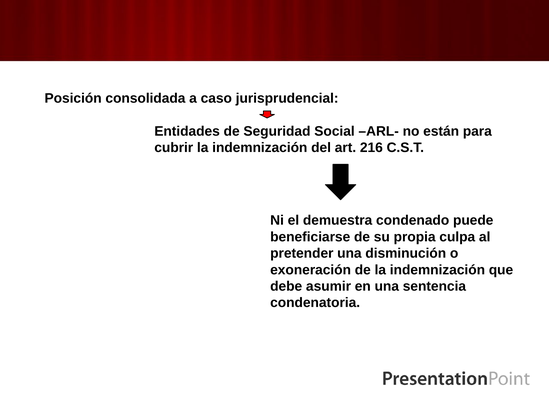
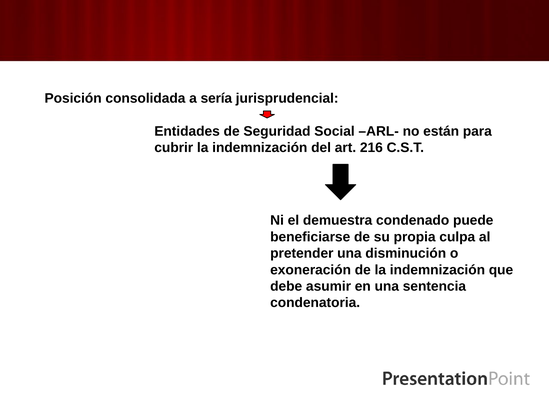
caso: caso -> sería (216, 98)
